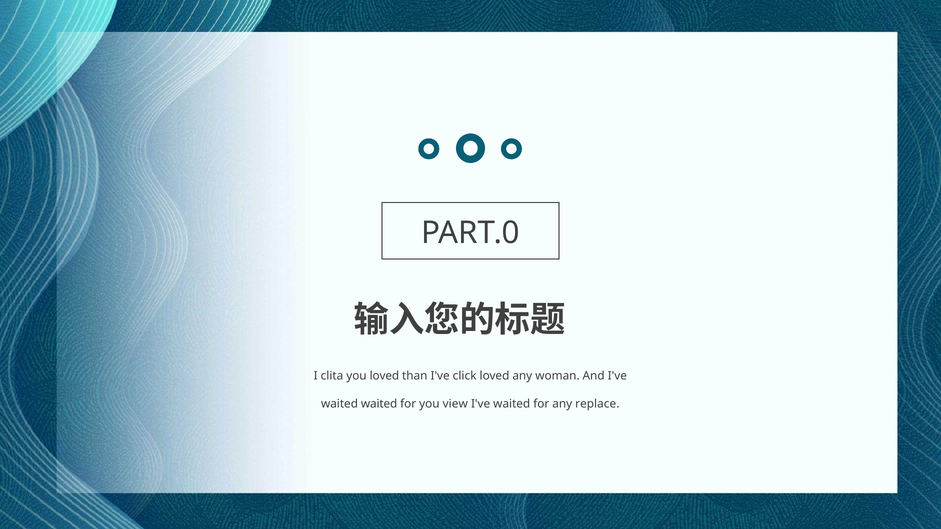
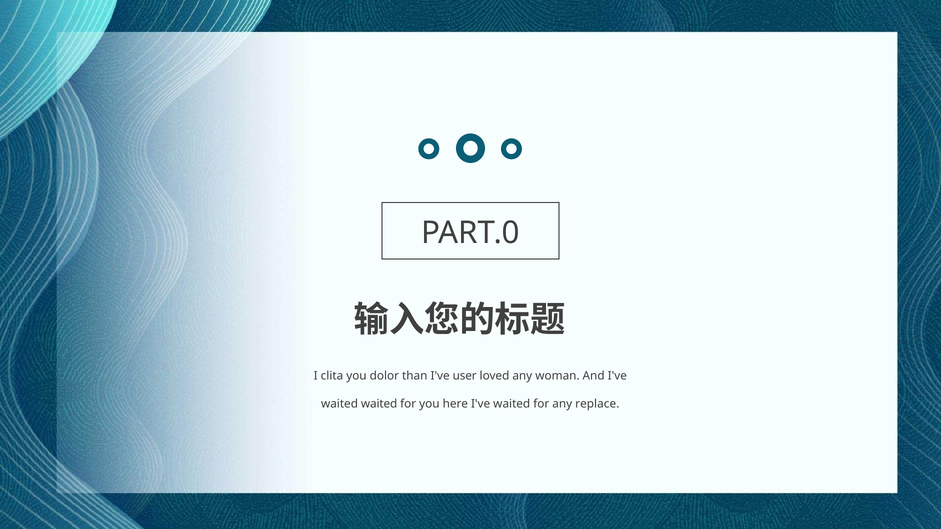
you loved: loved -> dolor (384, 376)
click: click -> user (465, 376)
view: view -> here (455, 404)
